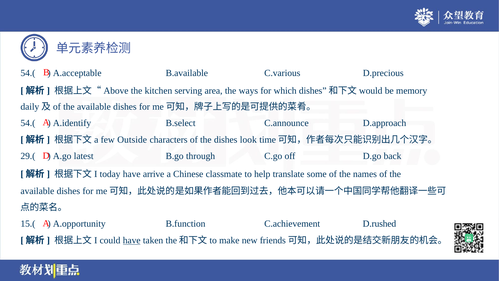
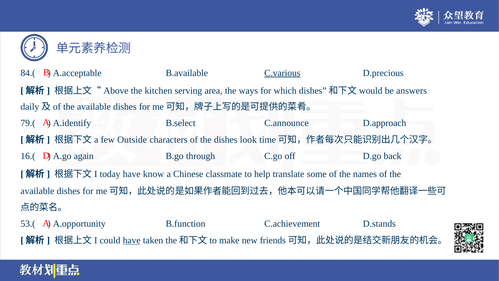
54.(: 54.( -> 84.( (28, 73)
C.various underline: none -> present (282, 73)
memory: memory -> answers (412, 90)
54.(: 54.( -> 79.( (28, 123)
29.(: 29.( -> 16.( (28, 156)
latest: latest -> again (84, 156)
arrive: arrive -> know (154, 174)
15.(: 15.( -> 53.( (28, 224)
D.rushed: D.rushed -> D.stands (379, 224)
